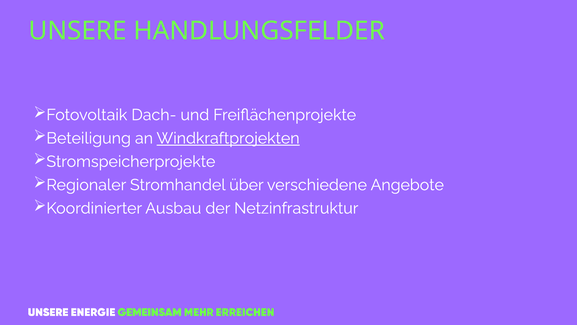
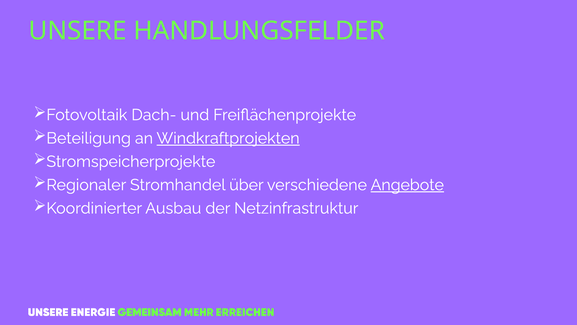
Angebote underline: none -> present (407, 185)
